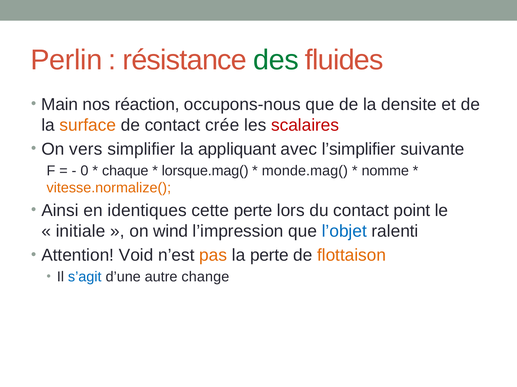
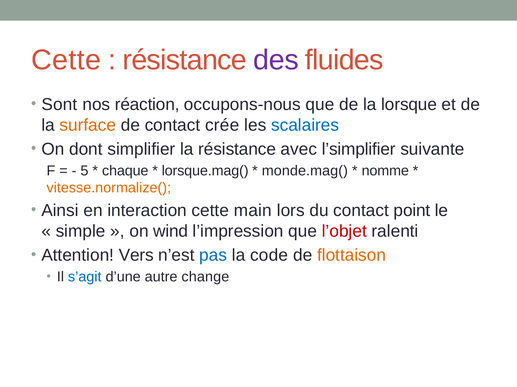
Perlin: Perlin -> Cette (66, 60)
des colour: green -> purple (276, 60)
Main: Main -> Sont (59, 105)
densite: densite -> lorsque (409, 105)
scalaires colour: red -> blue (305, 125)
vers: vers -> dont (86, 149)
la appliquant: appliquant -> résistance (237, 149)
0: 0 -> 5 (84, 171)
identiques: identiques -> interaction (147, 211)
cette perte: perte -> main (253, 211)
initiale: initiale -> simple (81, 232)
l’objet colour: blue -> red (344, 232)
Void: Void -> Vers (136, 256)
pas colour: orange -> blue (213, 256)
la perte: perte -> code (269, 256)
